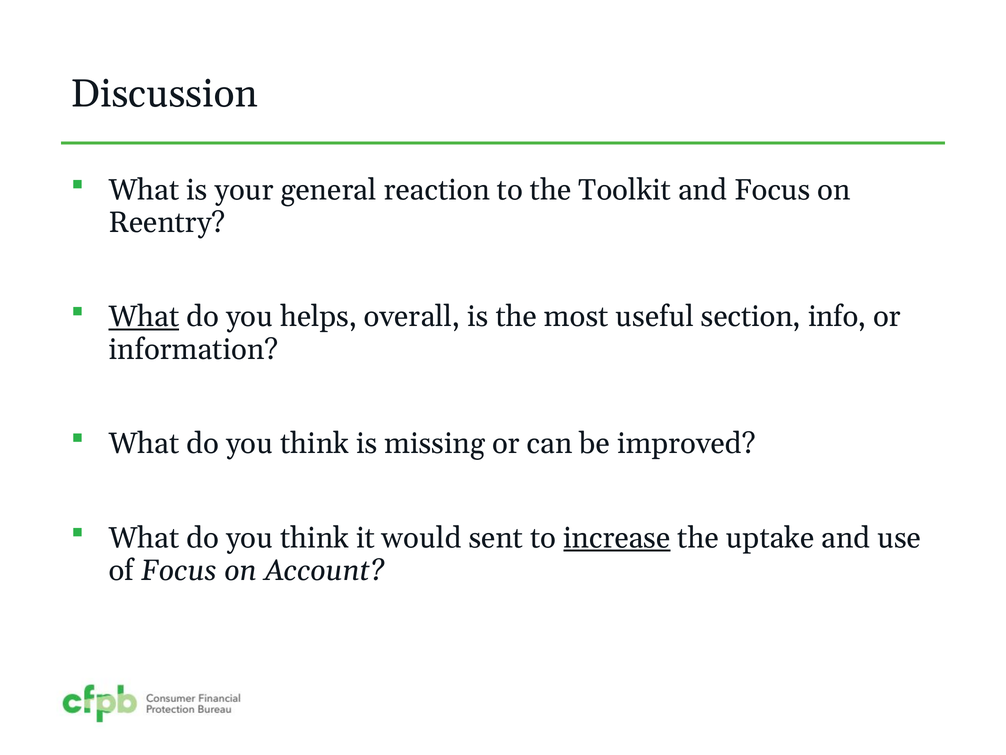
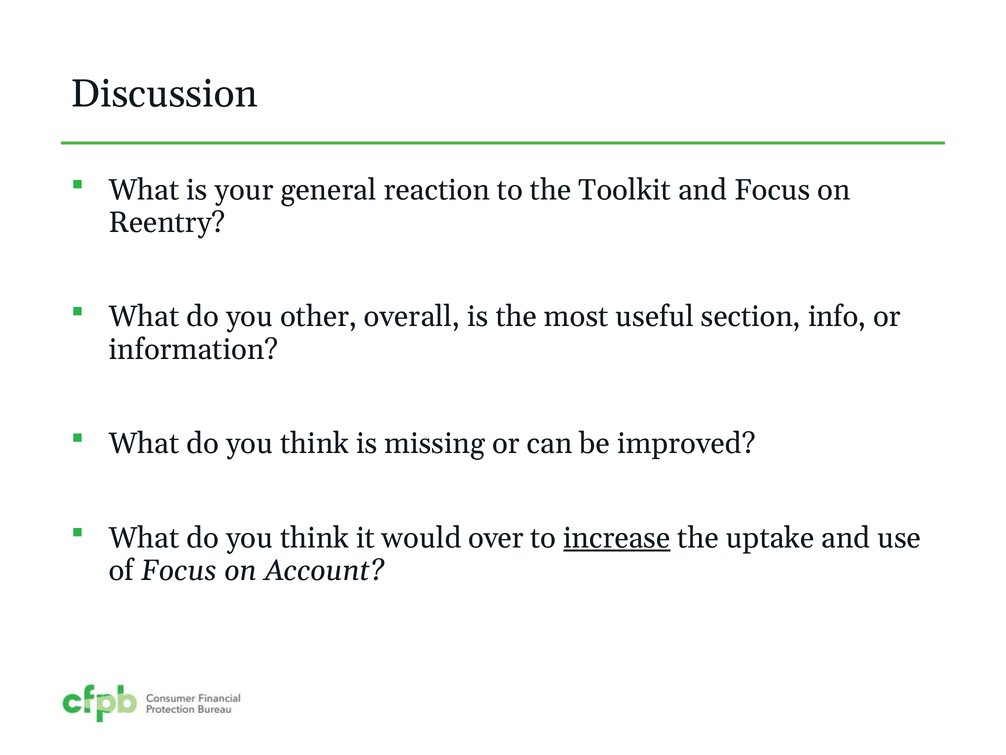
What underline: present -> none (144, 317)
helps: helps -> other (319, 317)
sent: sent -> over (496, 537)
